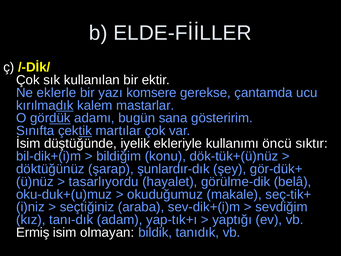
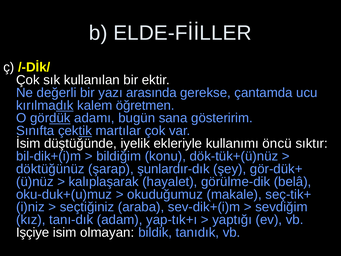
eklerle: eklerle -> değerli (57, 93)
komsere: komsere -> arasında (151, 93)
mastarlar: mastarlar -> öğretmen (145, 105)
tasarlıyordu: tasarlıyordu -> kalıplaşarak (104, 181)
Ermiş: Ermiş -> Işçiye (33, 232)
